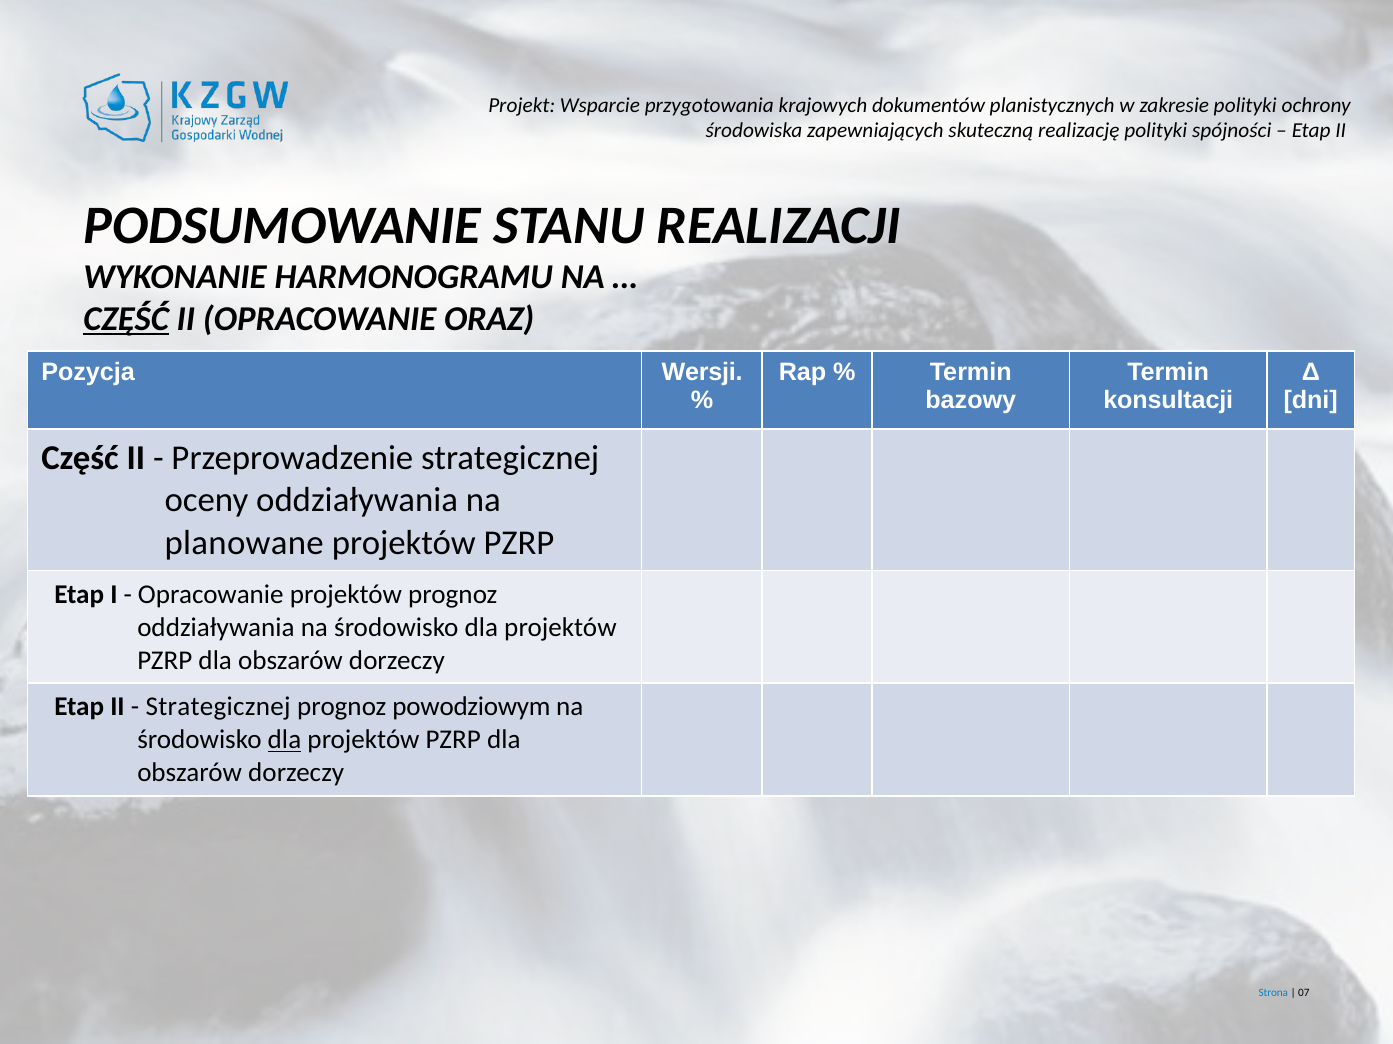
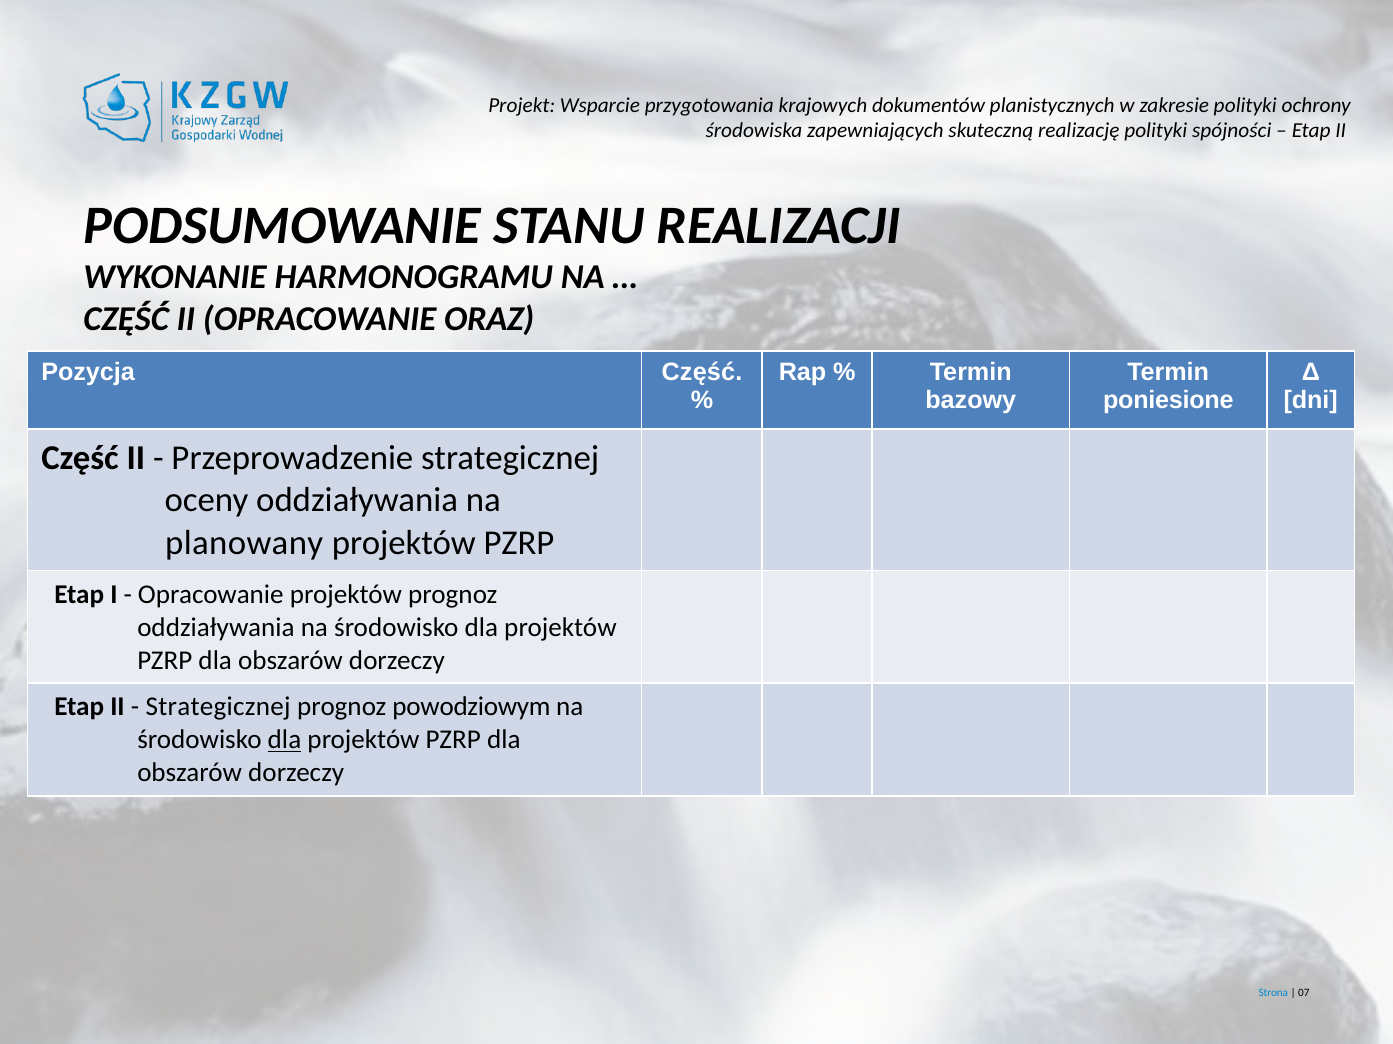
CZĘŚĆ underline: present -> none (126, 319)
Pozycja Wersji: Wersji -> Część (702, 373)
konsultacji: konsultacji -> poniesione (1168, 401)
planowane: planowane -> planowany (244, 543)
